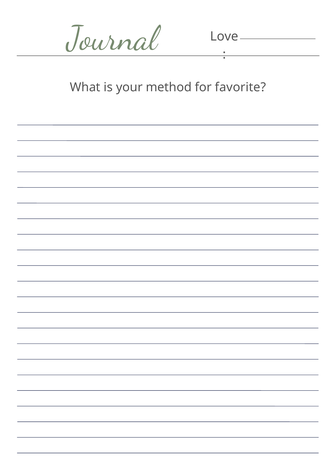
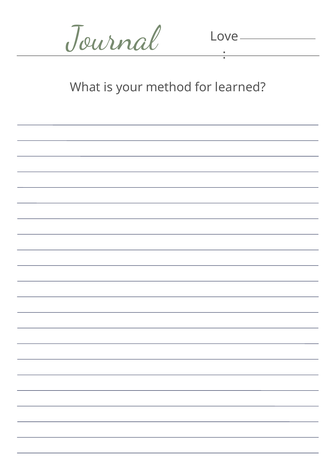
favorite: favorite -> learned (240, 87)
